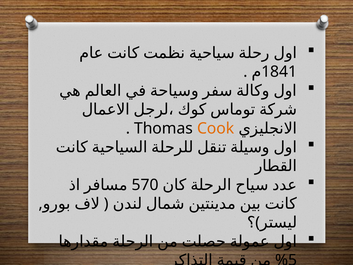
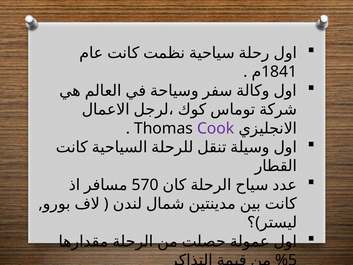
Cook colour: orange -> purple (216, 128)
